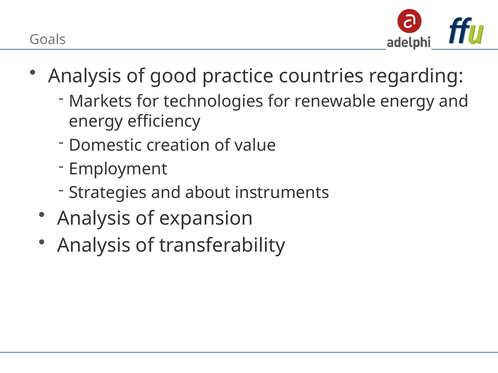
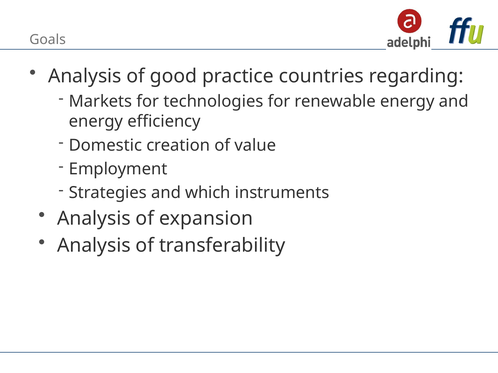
about: about -> which (208, 193)
